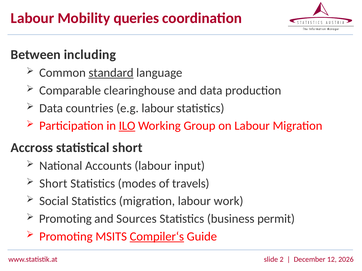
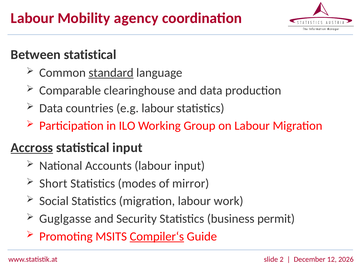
queries: queries -> agency (136, 18)
Between including: including -> statistical (90, 55)
ILO underline: present -> none (127, 126)
Accross underline: none -> present (32, 148)
statistical short: short -> input (128, 148)
travels: travels -> mirror (191, 184)
Promoting: Promoting -> Guglgasse (65, 219)
Sources: Sources -> Security (137, 219)
